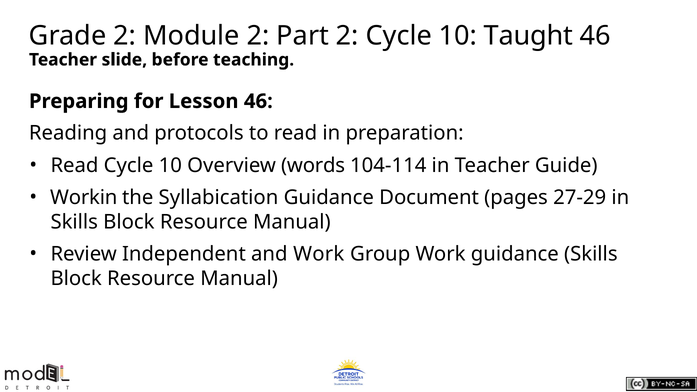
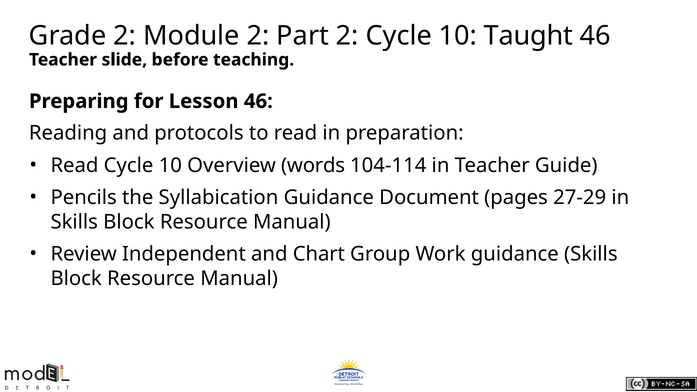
Workin: Workin -> Pencils (84, 198)
and Work: Work -> Chart (319, 254)
